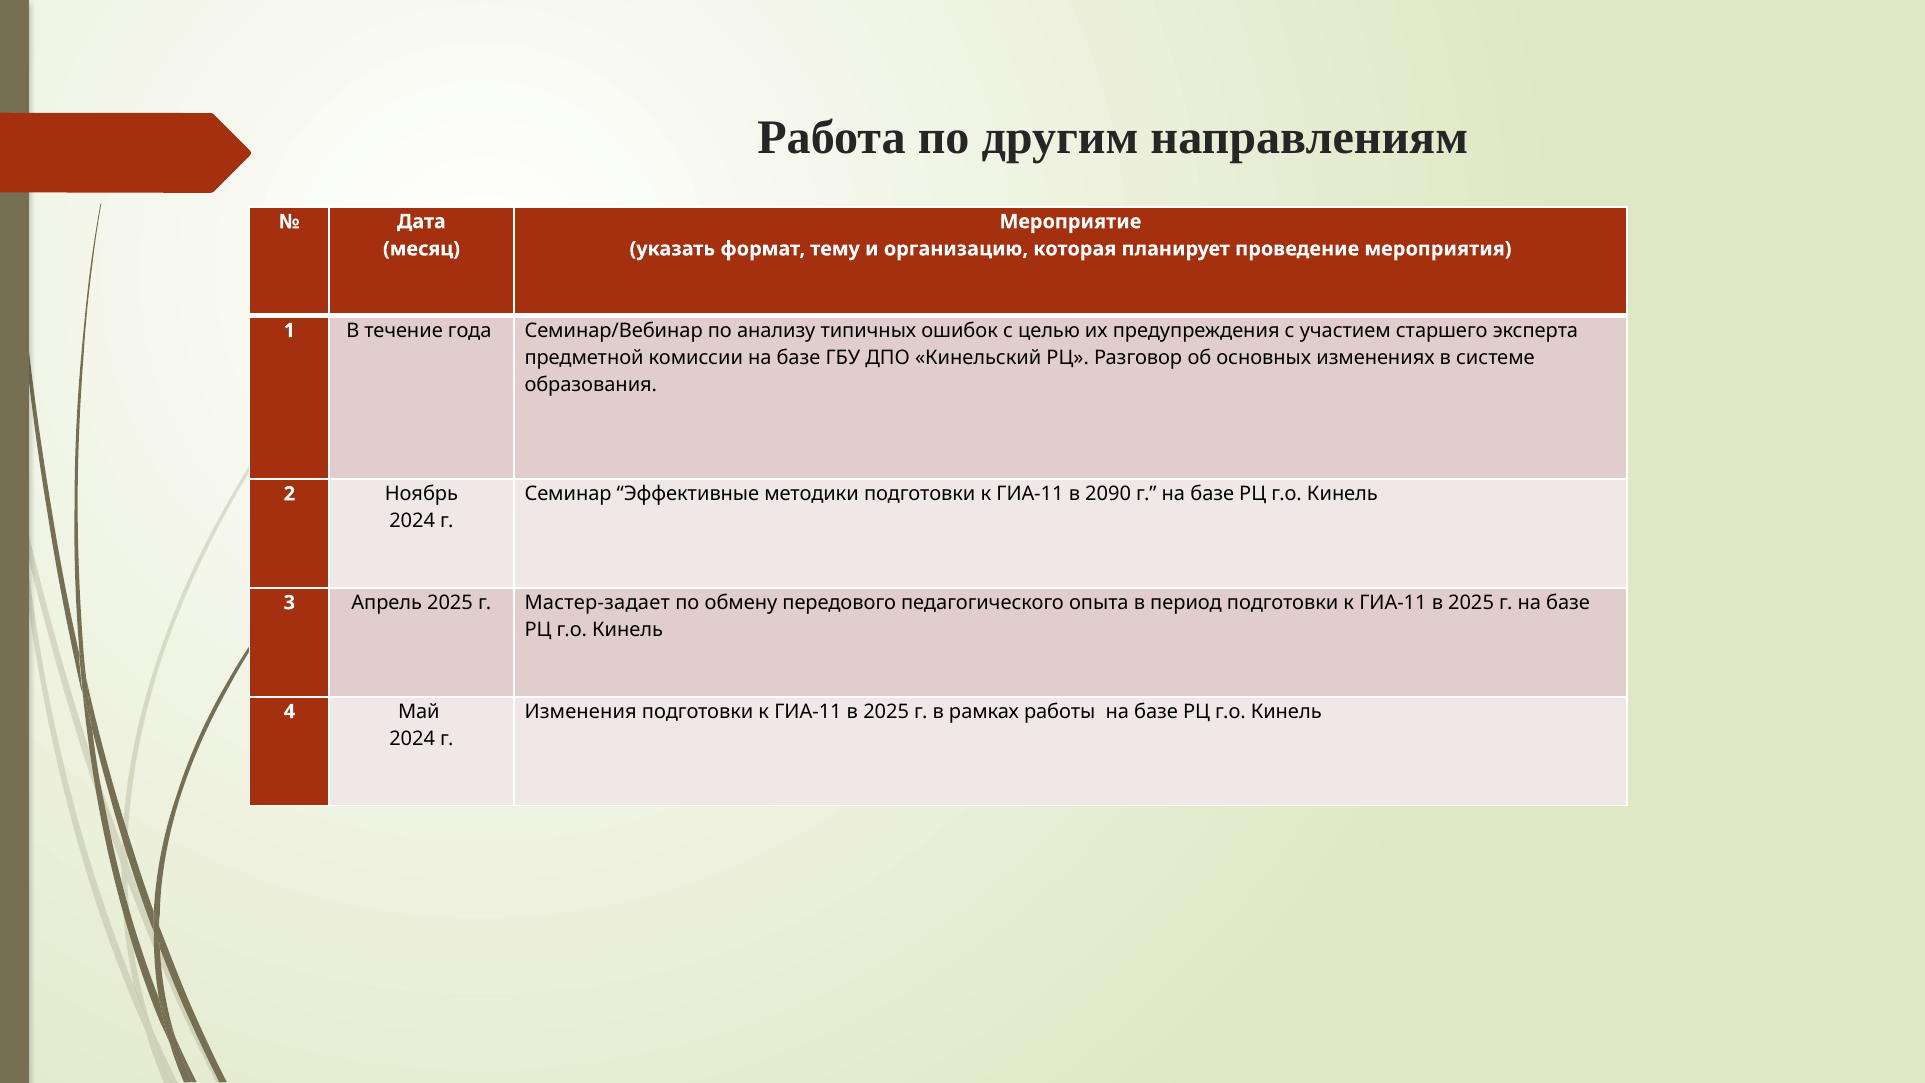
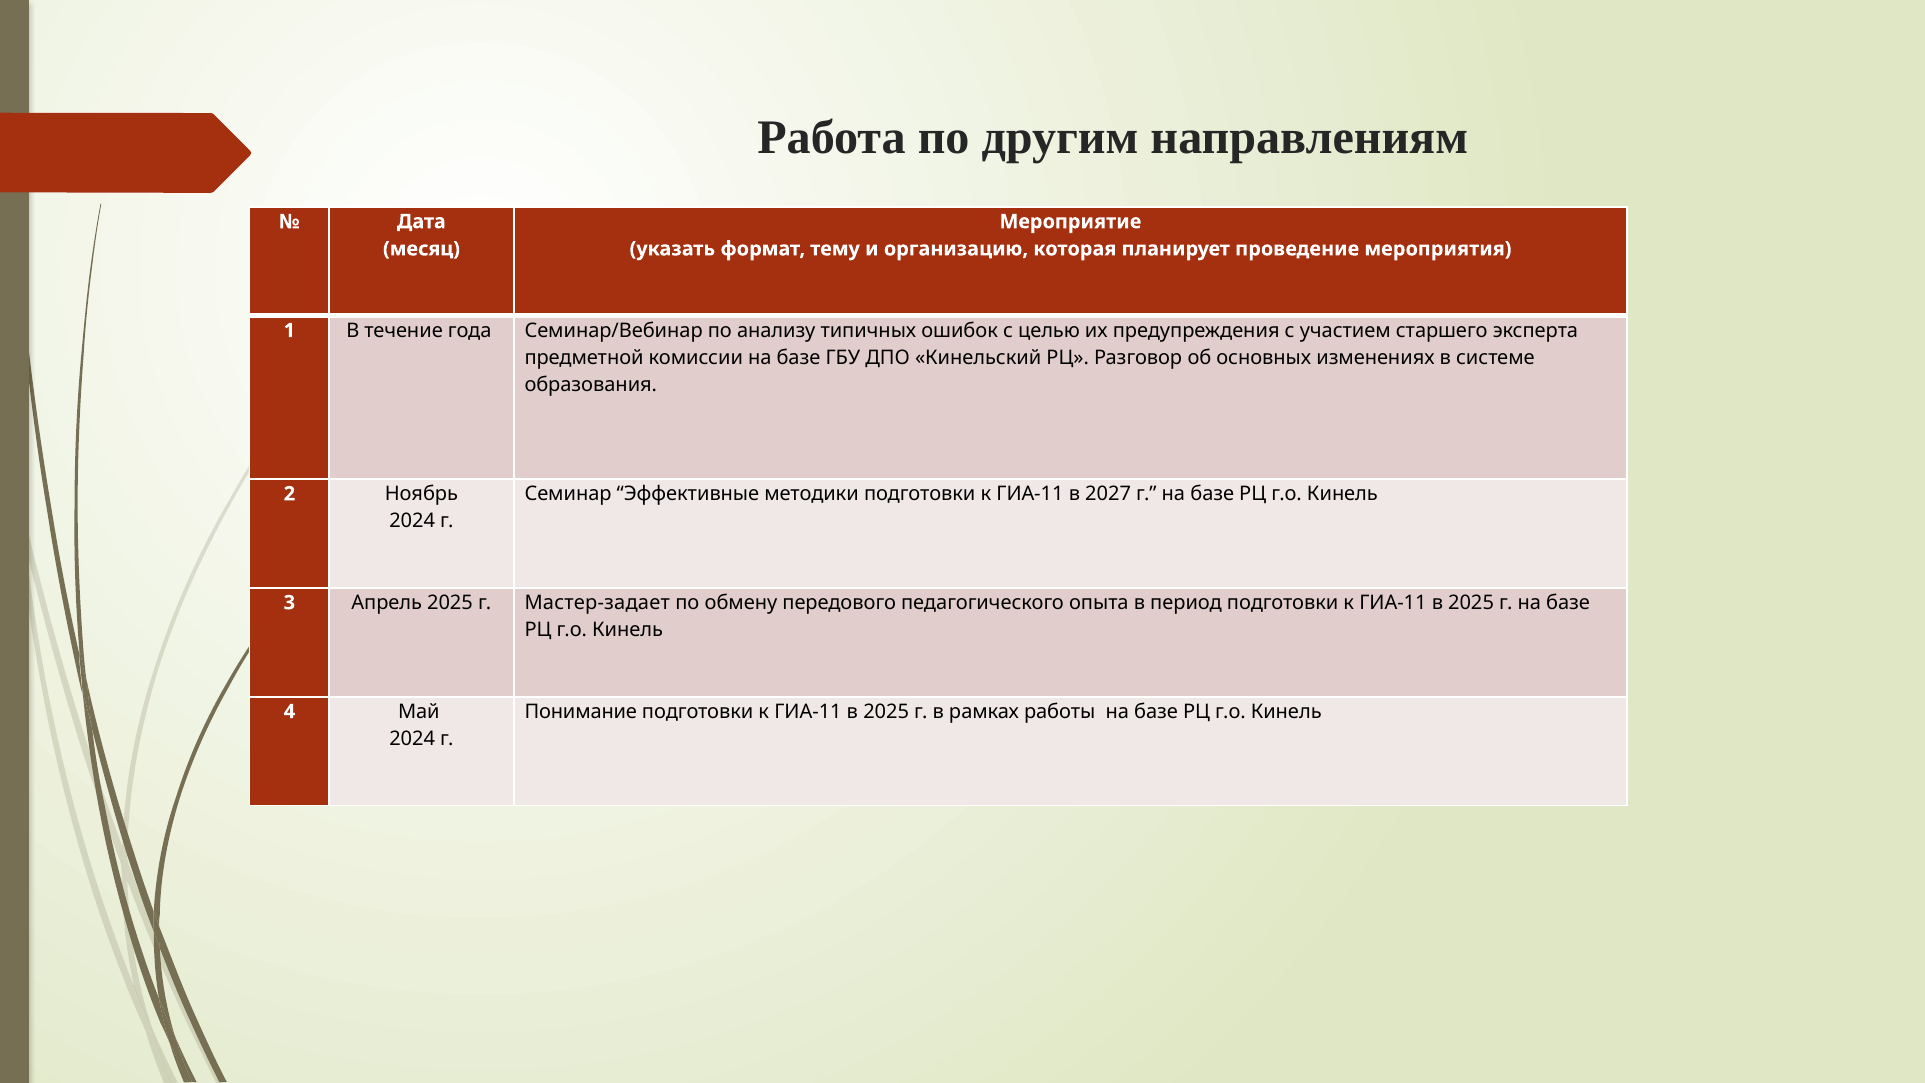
2090: 2090 -> 2027 (1108, 494)
Изменения: Изменения -> Понимание (581, 711)
